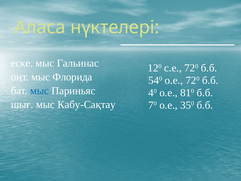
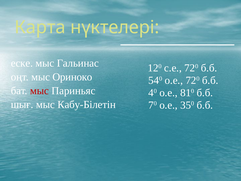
Аласа: Аласа -> Карта (40, 27)
Флорида: Флорида -> Ориноко (72, 77)
мыс colour: blue -> red (39, 91)
Кабу-Сақтау: Кабу-Сақтау -> Кабу-Білетін (87, 104)
